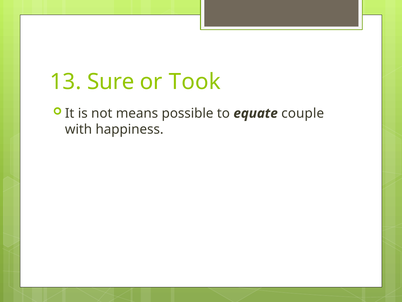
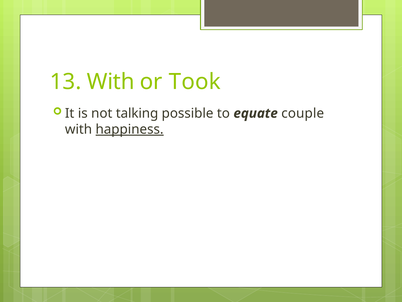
13 Sure: Sure -> With (111, 82)
means: means -> talking (137, 113)
happiness underline: none -> present (130, 129)
